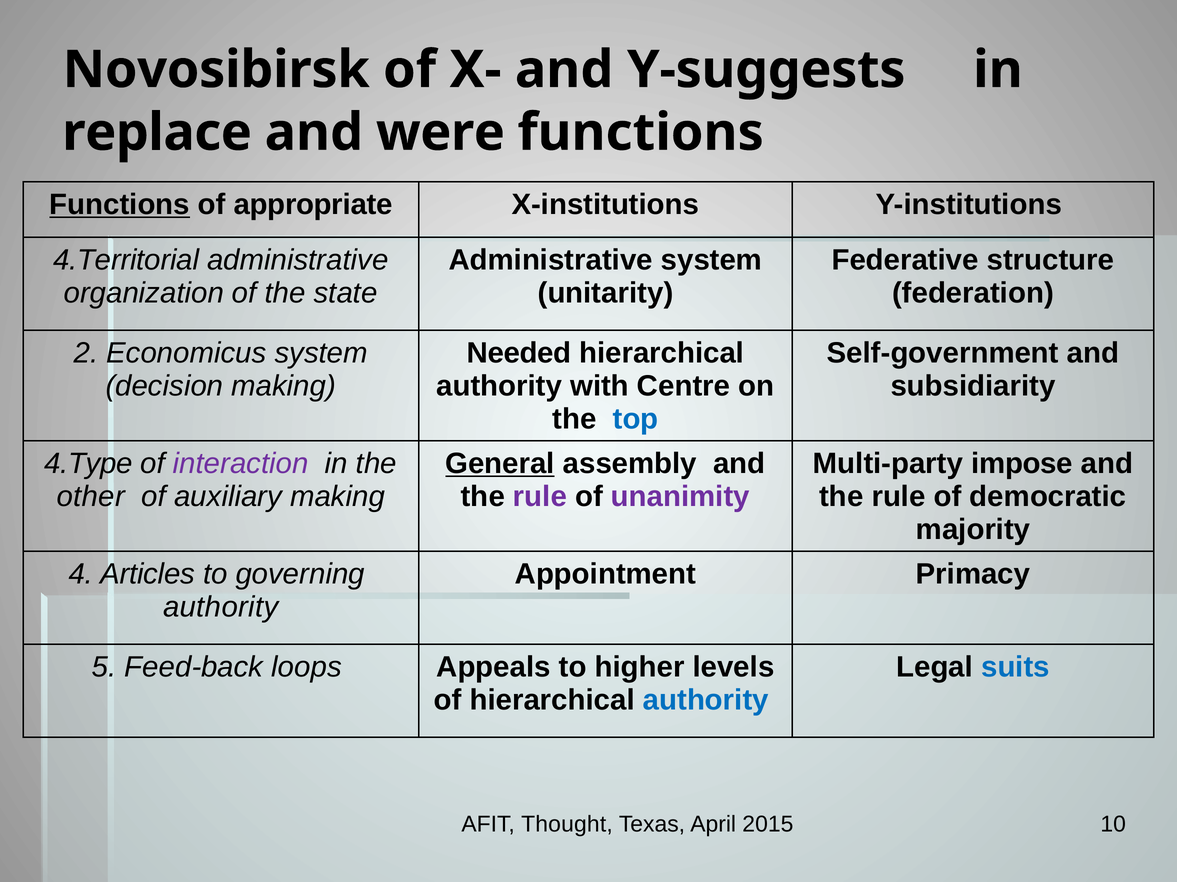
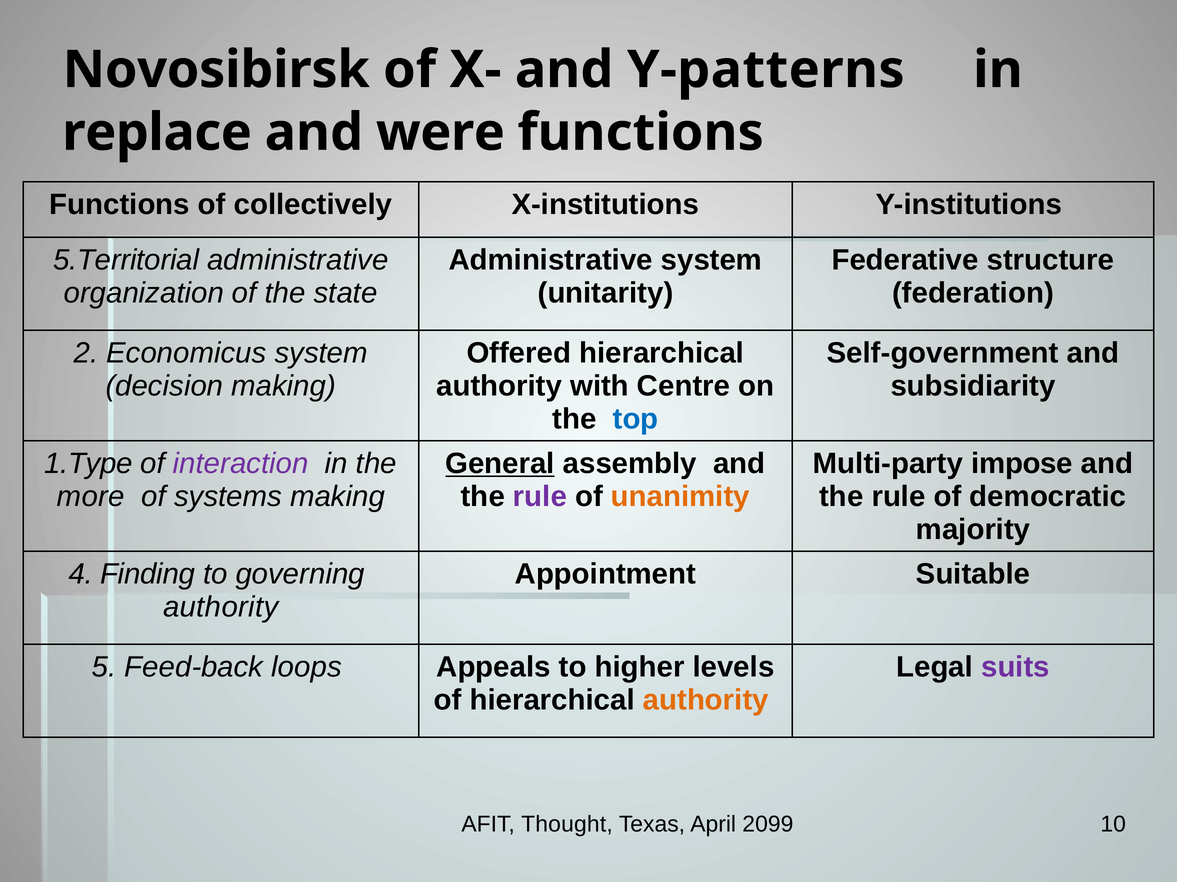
Y-suggests: Y-suggests -> Y-patterns (766, 70)
Functions underline: present -> none (120, 205)
appropriate: appropriate -> collectively (313, 205)
4.Territorial: 4.Territorial -> 5.Territorial (126, 260)
Needed: Needed -> Offered (519, 353)
4.Type: 4.Type -> 1.Type (89, 464)
other: other -> more (91, 497)
auxiliary: auxiliary -> systems (228, 497)
unanimity colour: purple -> orange (680, 497)
Articles: Articles -> Finding (148, 575)
Primacy: Primacy -> Suitable (973, 575)
suits colour: blue -> purple (1015, 668)
authority colour: blue -> orange (706, 701)
2015: 2015 -> 2099 (768, 825)
